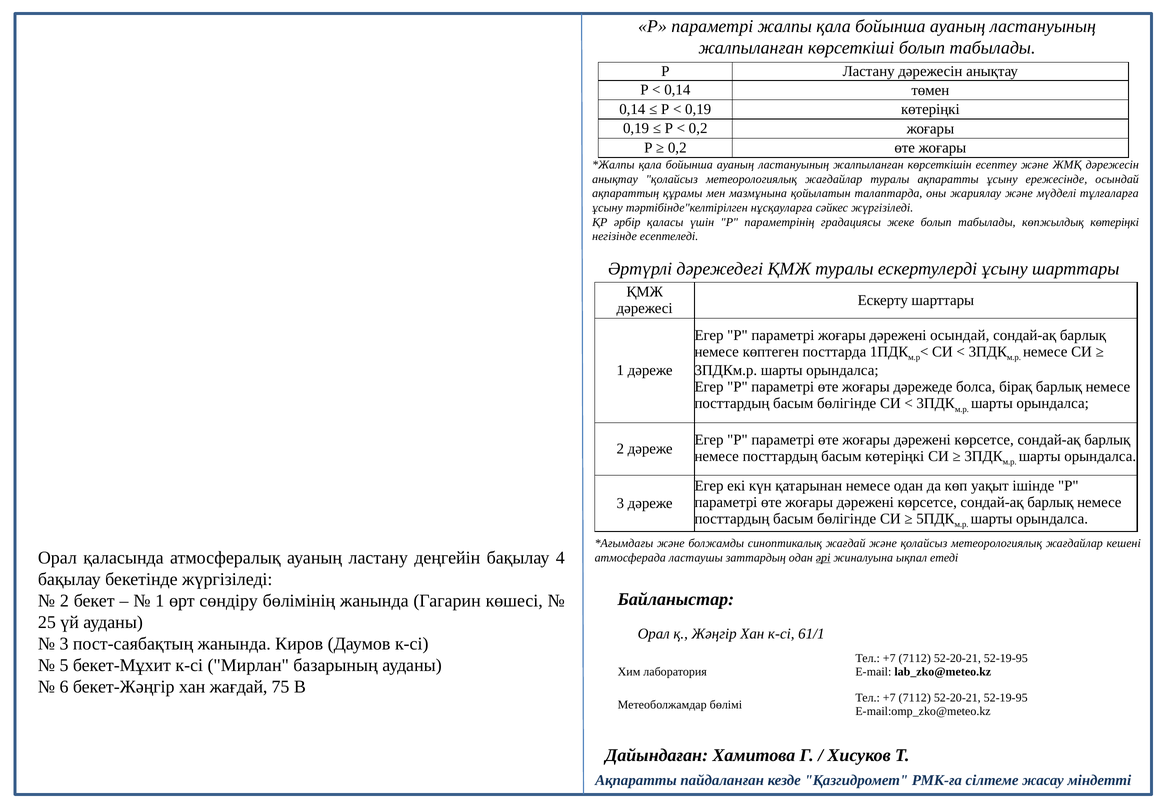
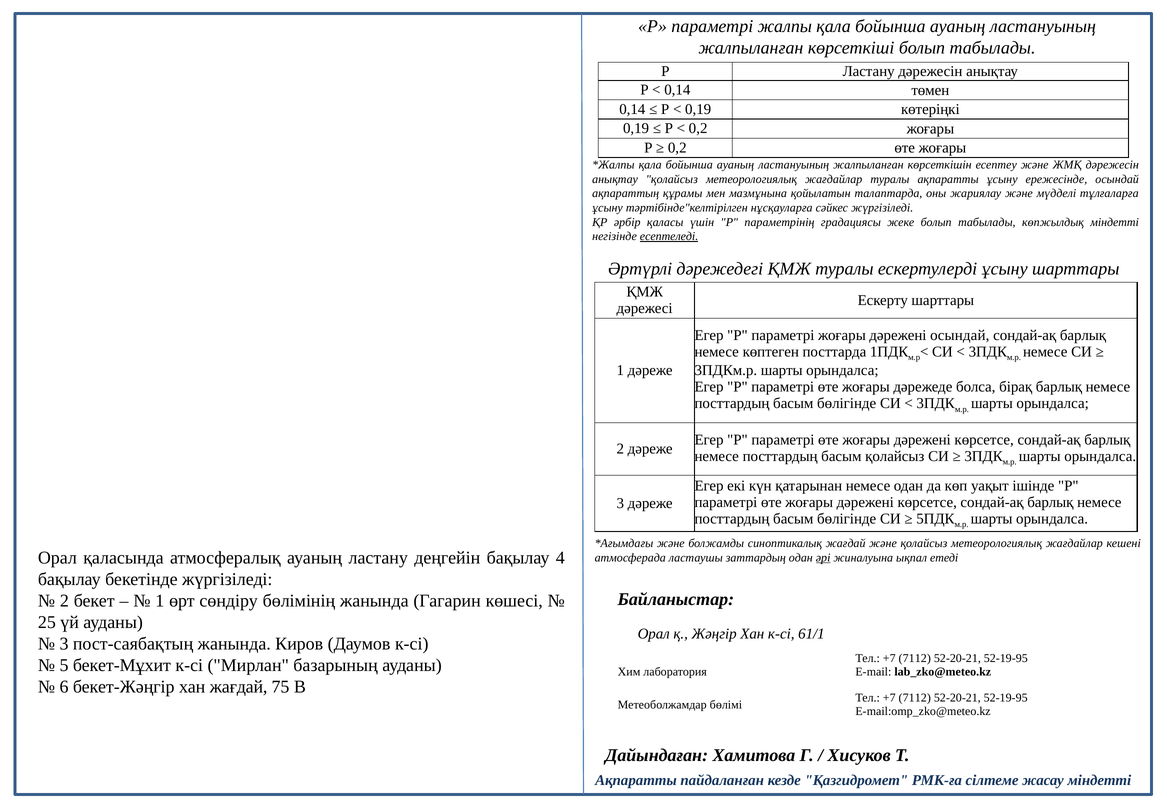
көпжылдық көтеріңкі: көтеріңкі -> міндетті (1115, 222)
есептеледі underline: none -> present (669, 236)
басым көтеріңкі: көтеріңкі -> қолайсыз (895, 456)
